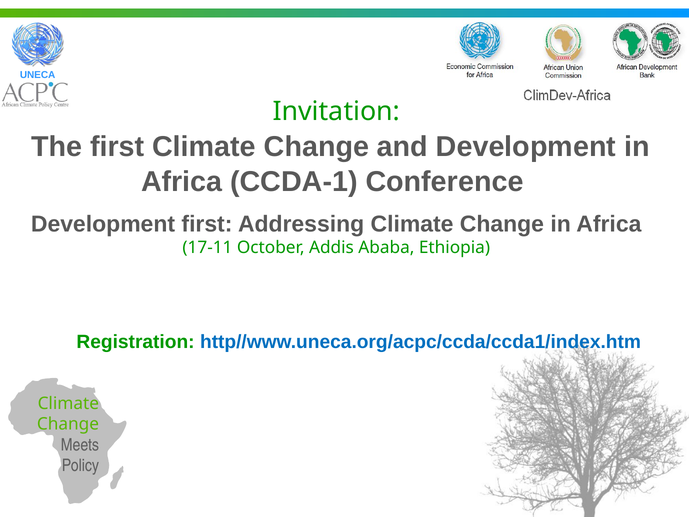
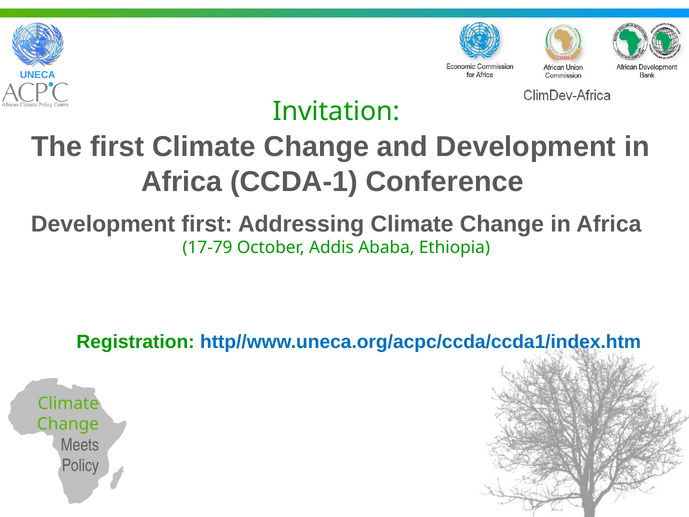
17-11: 17-11 -> 17-79 (207, 248)
